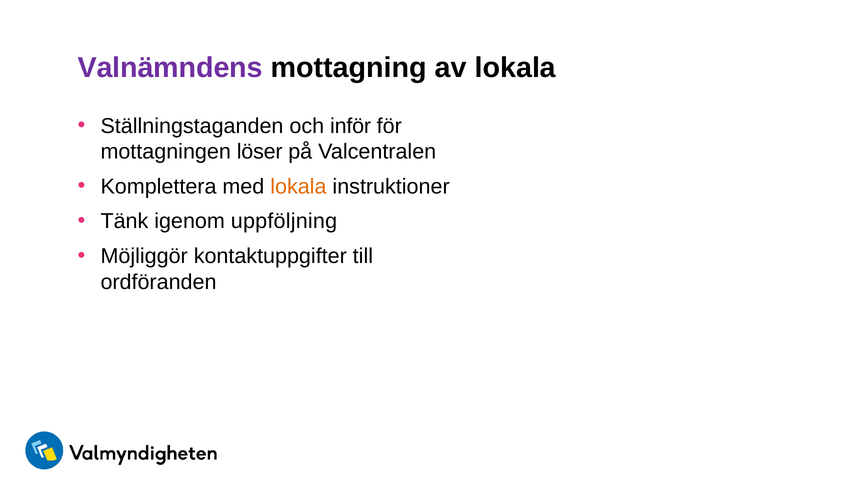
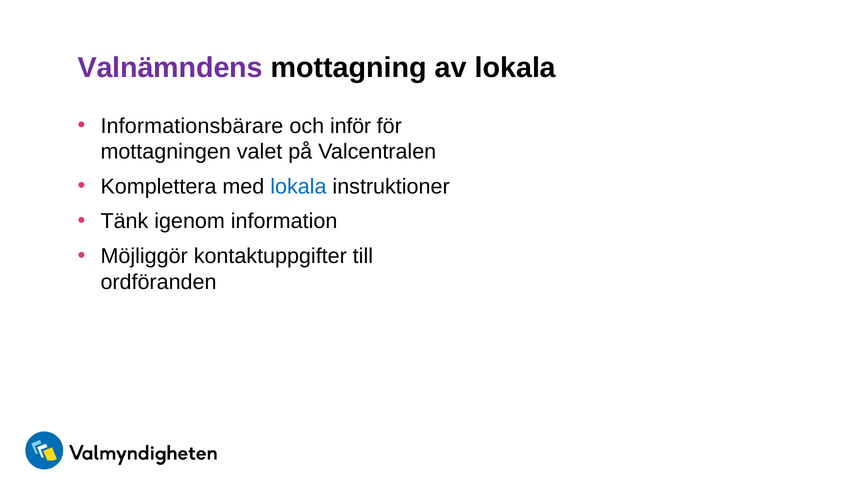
Ställningstaganden: Ställningstaganden -> Informationsbärare (192, 126)
löser: löser -> valet (260, 152)
lokala colour: orange -> blue (298, 187)
uppföljning: uppföljning -> information (284, 221)
